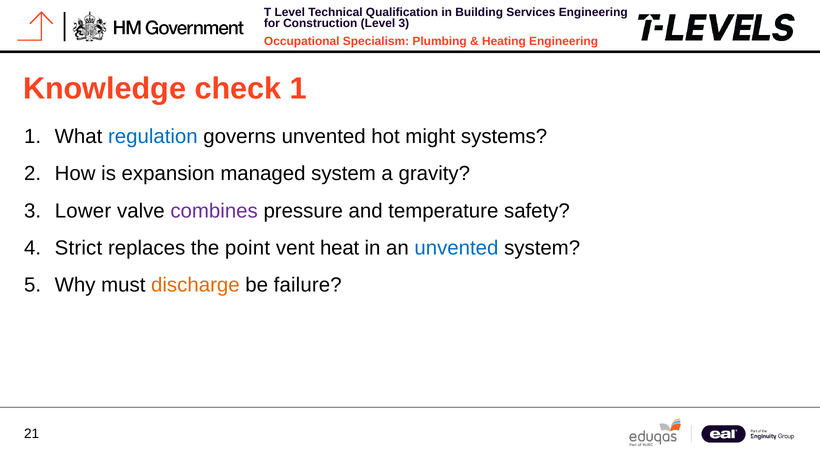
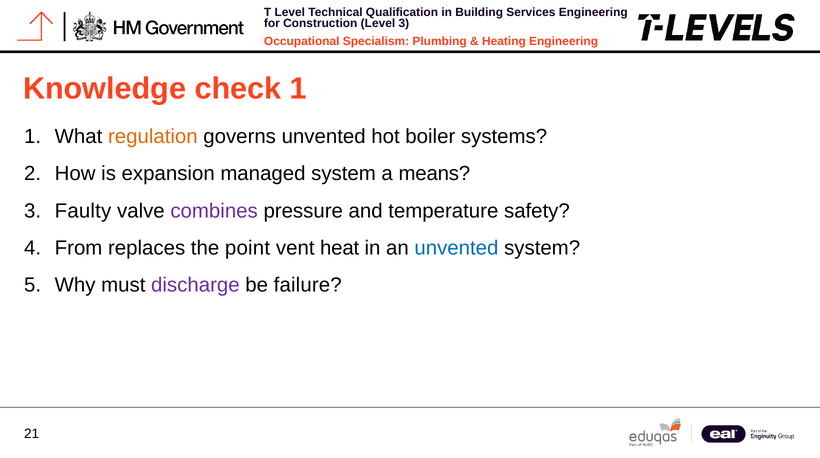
regulation colour: blue -> orange (153, 137)
might: might -> boiler (430, 137)
gravity: gravity -> means (434, 174)
Lower: Lower -> Faulty (83, 211)
Strict: Strict -> From (79, 248)
discharge colour: orange -> purple (195, 285)
